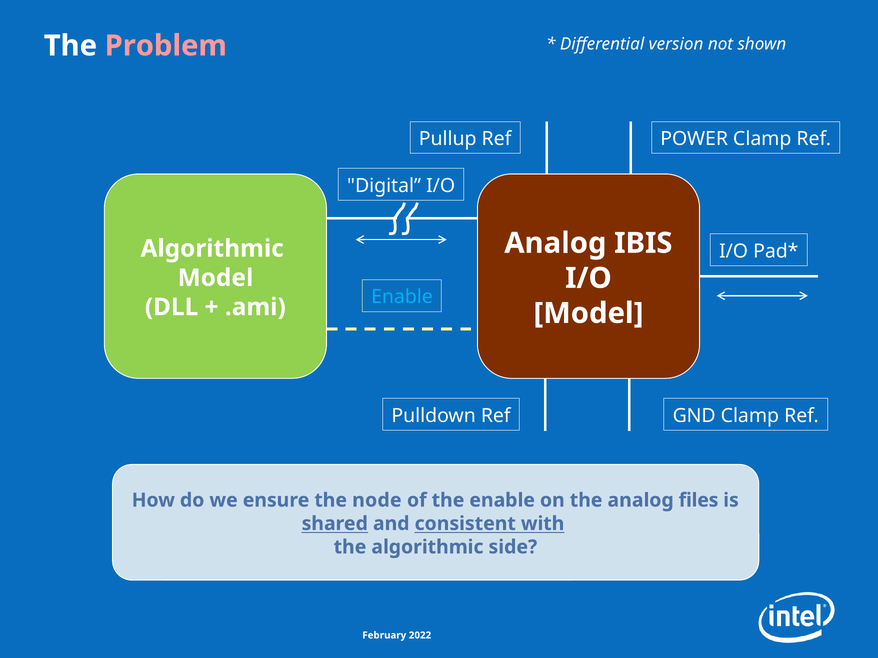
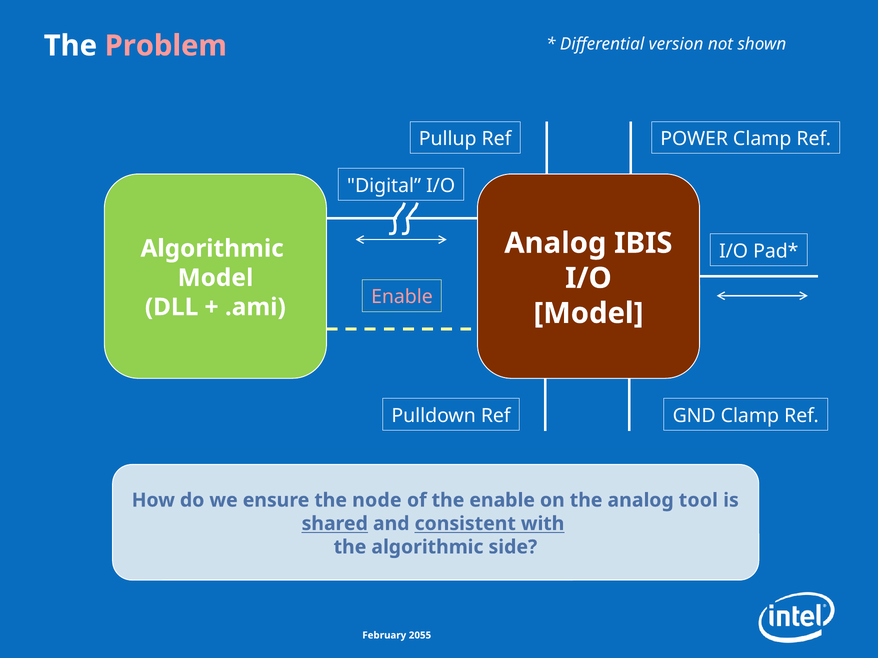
Enable colour: light blue -> pink (402, 297)
files: files -> tool (698, 501)
2022: 2022 -> 2055 (420, 636)
